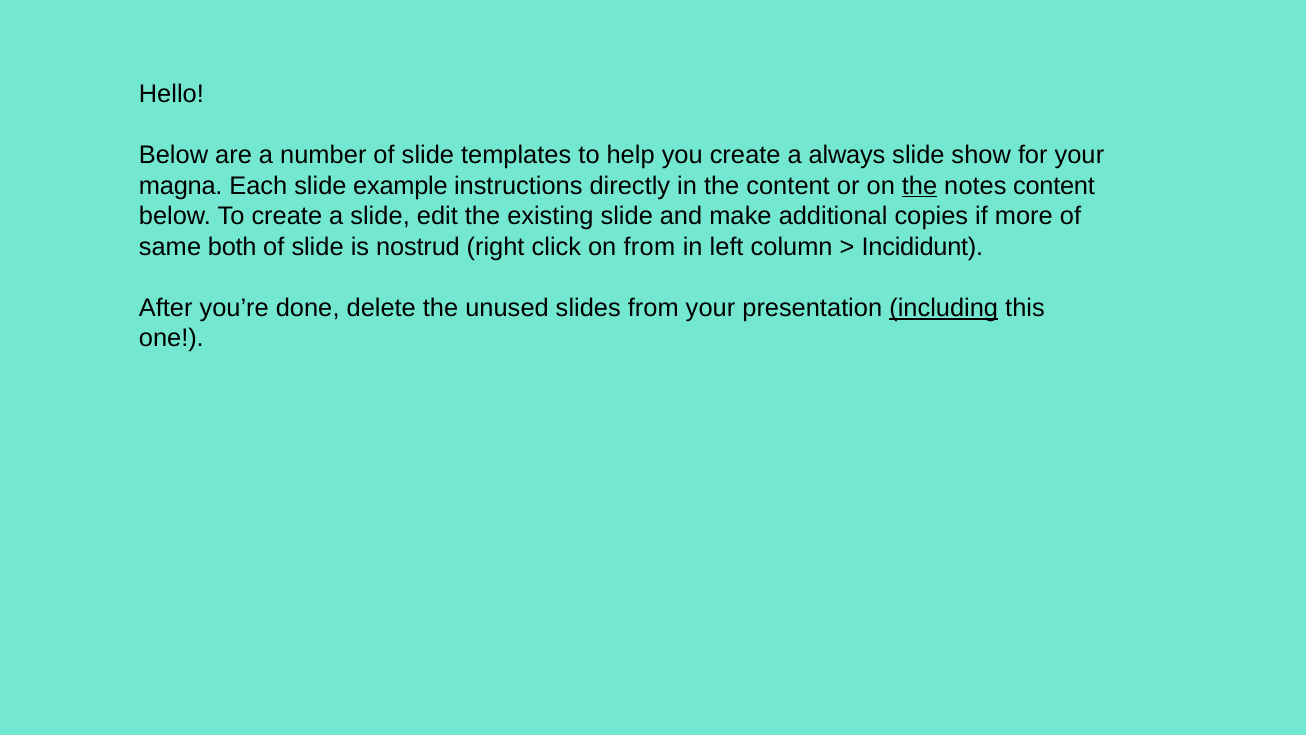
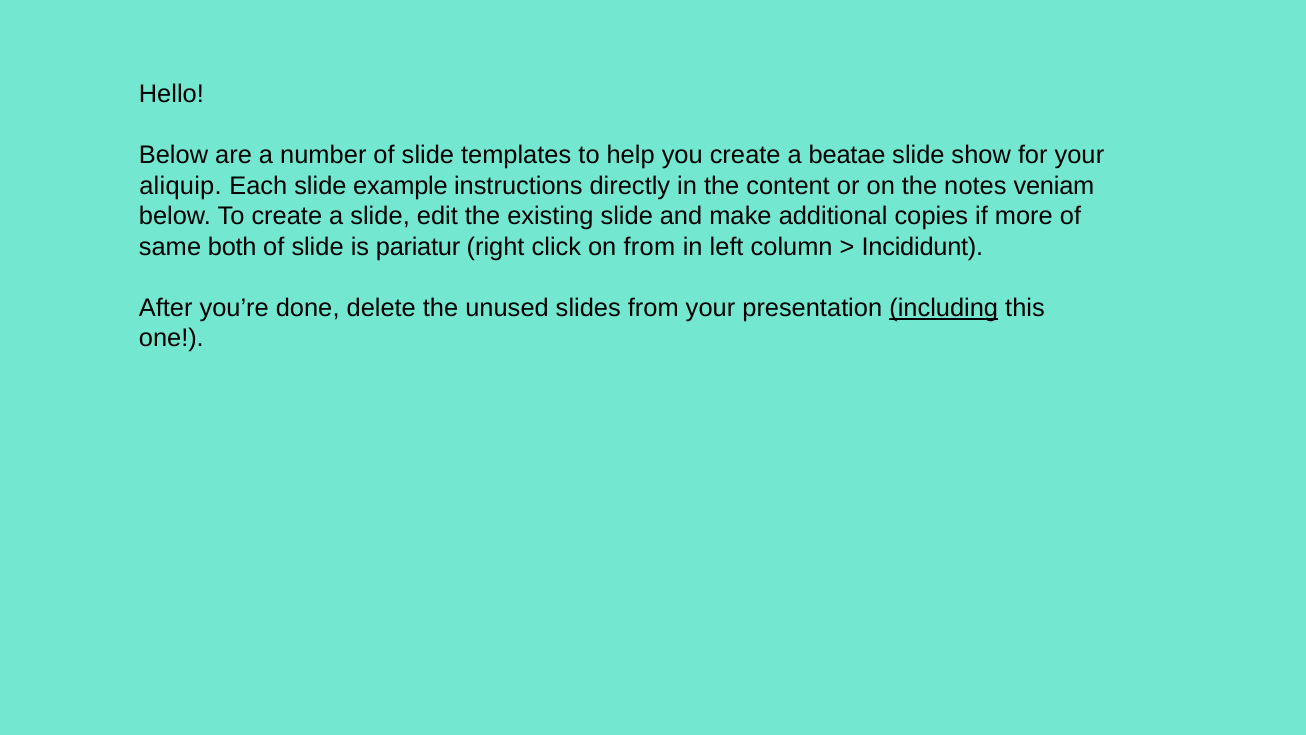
always: always -> beatae (847, 155)
magna: magna -> aliquip (180, 186)
the underline: present -> none (919, 186)
notes content: content -> veniam (1054, 186)
nostrud: nostrud -> pariatur (418, 247)
